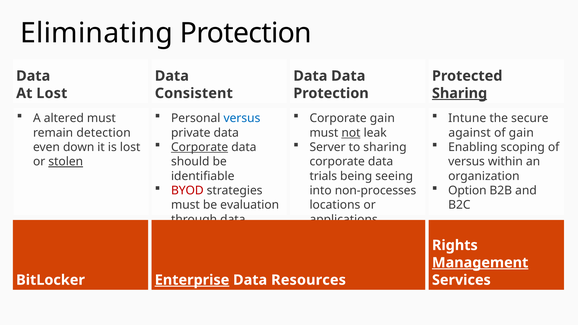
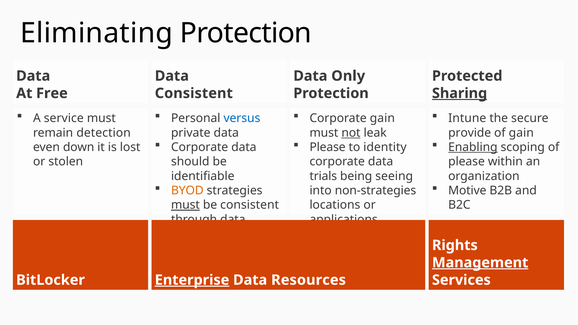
Data Data: Data -> Only (348, 76)
At Lost: Lost -> Free (52, 93)
altered: altered -> service (64, 118)
against: against -> provide (470, 133)
Corporate underline: present -> none (200, 147)
Server: Server -> Please (328, 147)
to sharing: sharing -> identity (385, 147)
Enabling underline: none -> present (473, 147)
stolen underline: present -> none (66, 162)
versus: versus -> please (466, 162)
BYOD colour: red -> orange (187, 191)
Option: Option -> Motive (467, 191)
non-processes: non-processes -> non-strategies (375, 191)
must underline: none -> present (185, 205)
be evaluation: evaluation -> consistent (250, 205)
